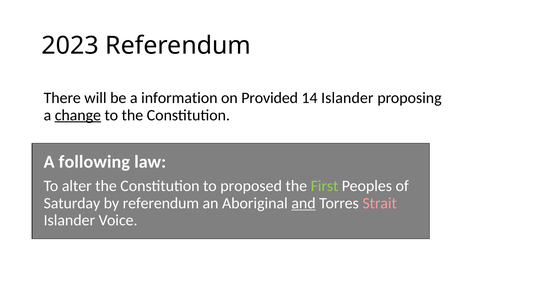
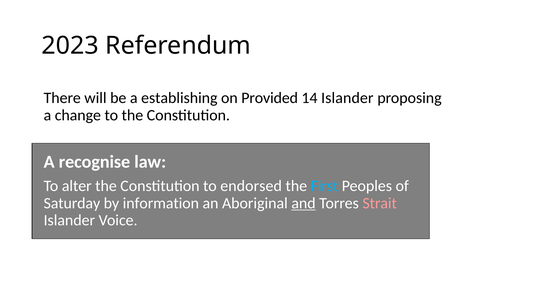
information: information -> establishing (179, 98)
change underline: present -> none (78, 115)
following: following -> recognise (94, 162)
proposed: proposed -> endorsed (251, 186)
First colour: light green -> light blue (324, 186)
by referendum: referendum -> information (161, 204)
